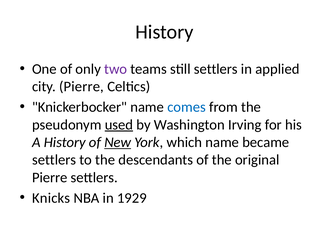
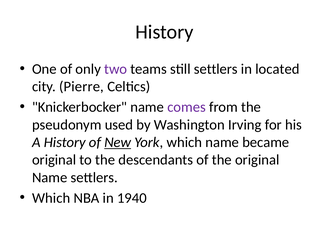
applied: applied -> located (277, 69)
comes colour: blue -> purple (187, 107)
used underline: present -> none (119, 125)
settlers: settlers -> original (54, 160)
Pierre: Pierre -> Name (50, 177)
Knicks: Knicks -> Which (51, 198)
1929: 1929 -> 1940 (132, 198)
